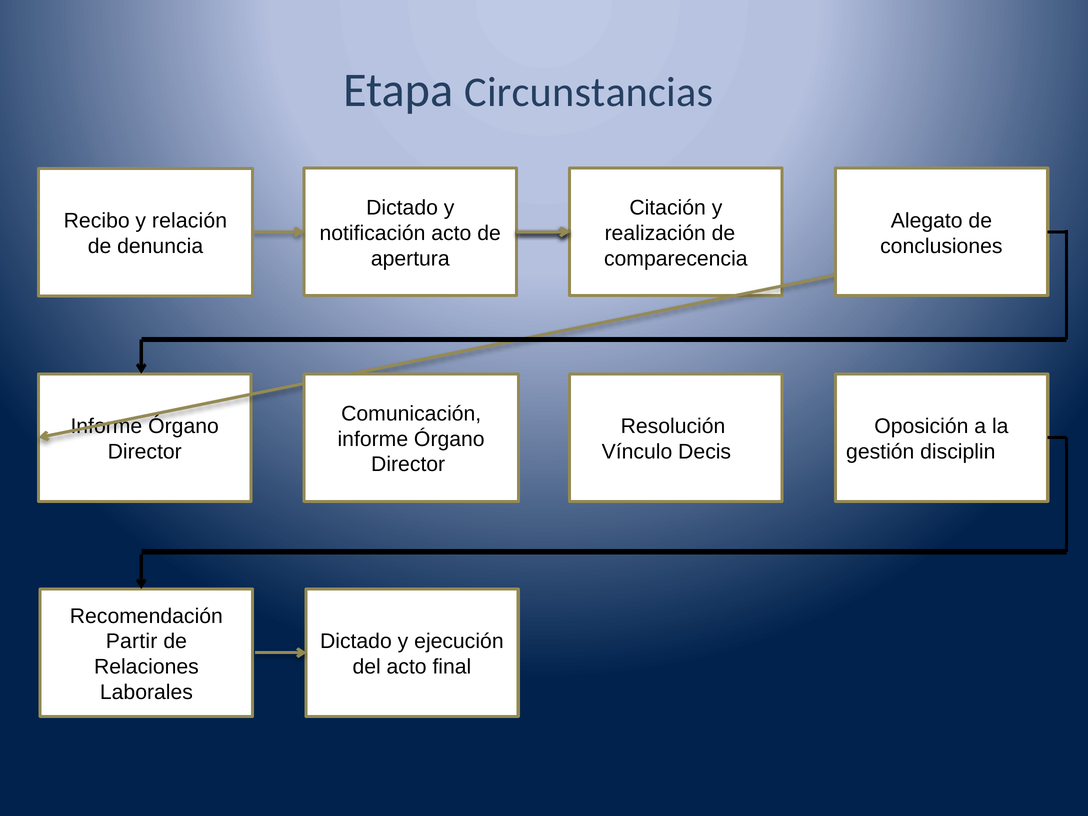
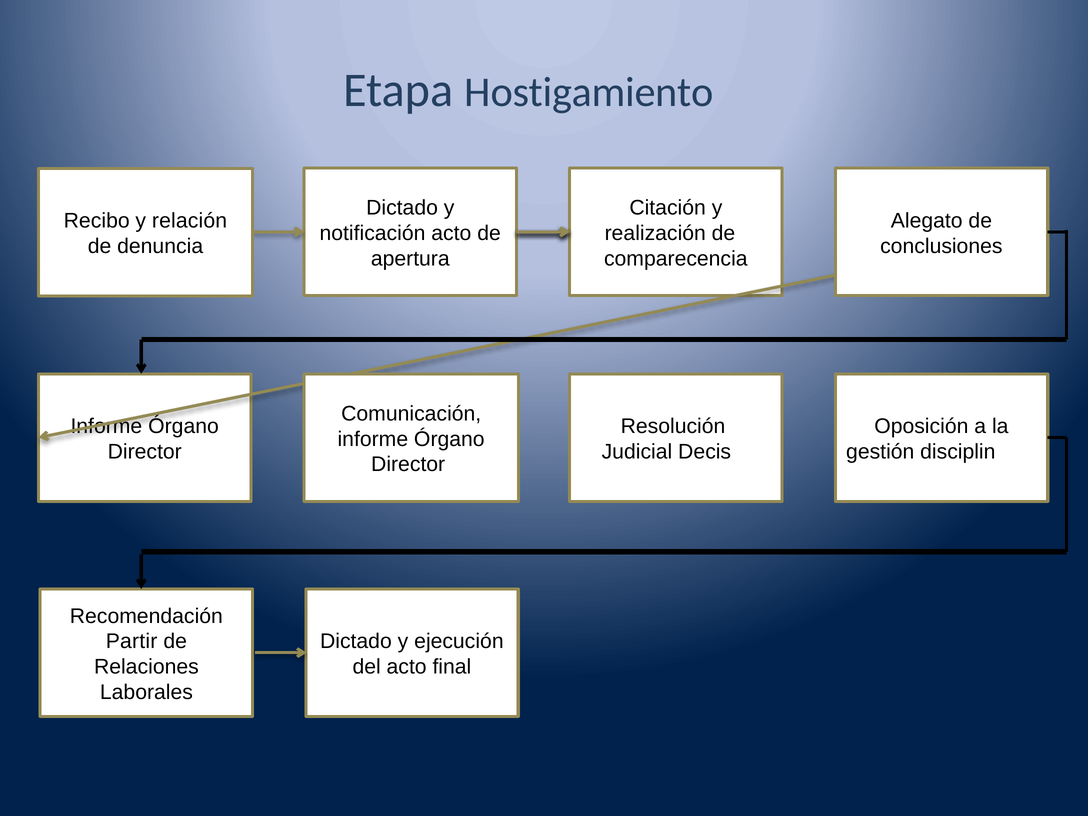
Circunstancias: Circunstancias -> Hostigamiento (589, 92)
Vínculo: Vínculo -> Judicial (637, 452)
